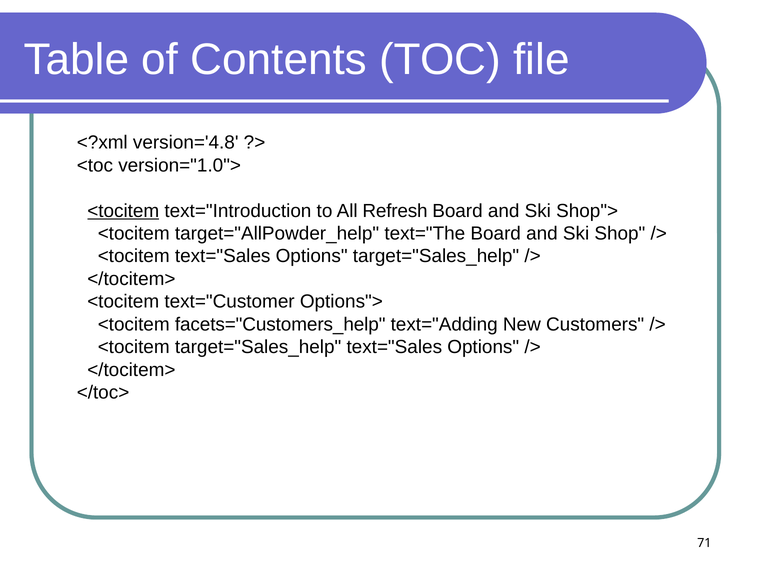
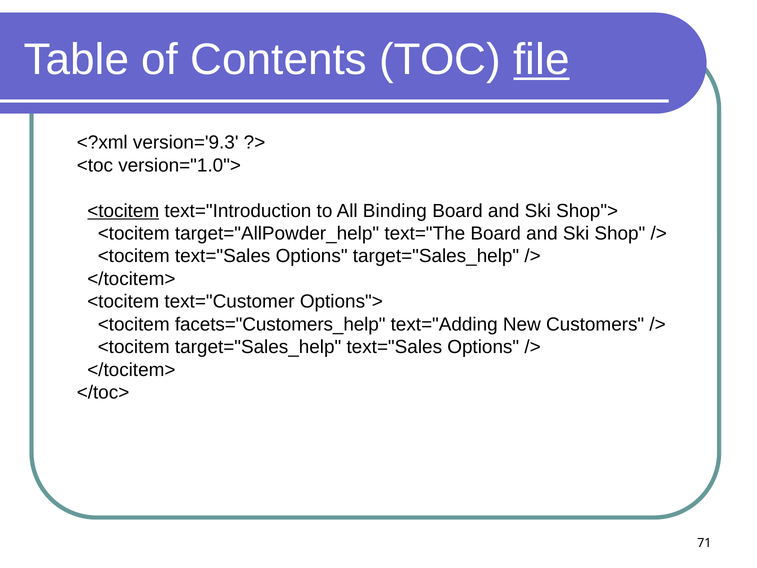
file underline: none -> present (541, 60)
version='4.8: version='4.8 -> version='9.3 (186, 143)
Refresh: Refresh -> Binding (395, 211)
